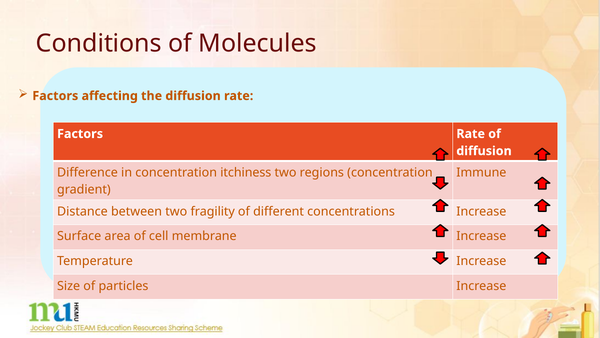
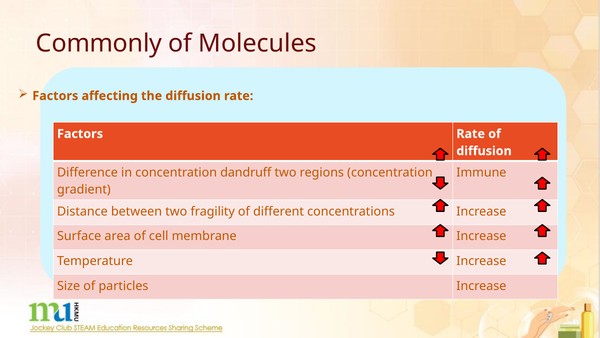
Conditions: Conditions -> Commonly (99, 43)
itchiness: itchiness -> dandruff (246, 172)
